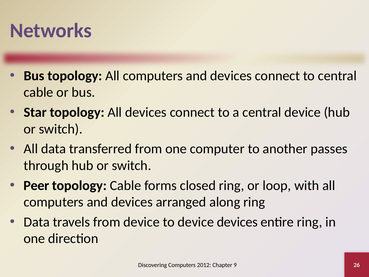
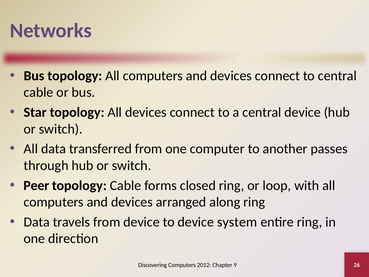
device devices: devices -> system (237, 222)
